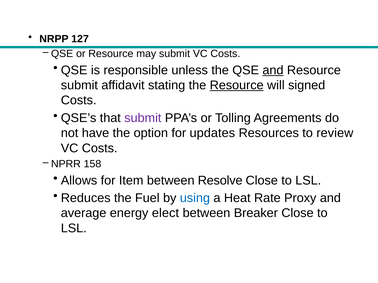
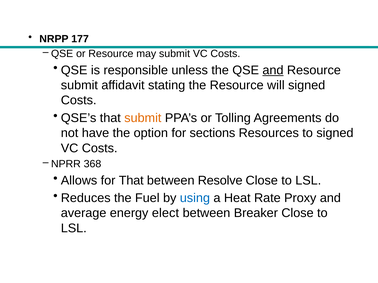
127: 127 -> 177 (80, 39)
Resource underline: present -> none (237, 85)
submit colour: purple -> orange (143, 118)
updates: updates -> sections (212, 133)
to review: review -> signed (335, 133)
158: 158 -> 368 (92, 164)
for Item: Item -> That (131, 181)
